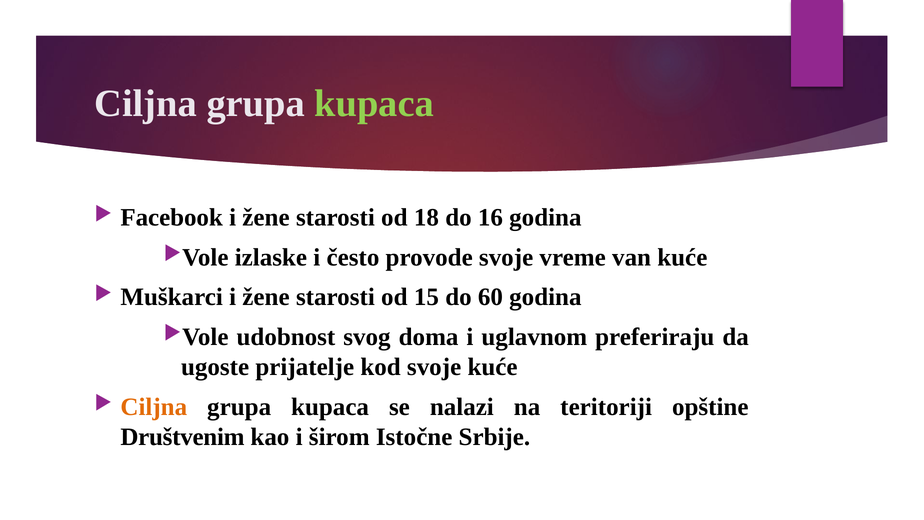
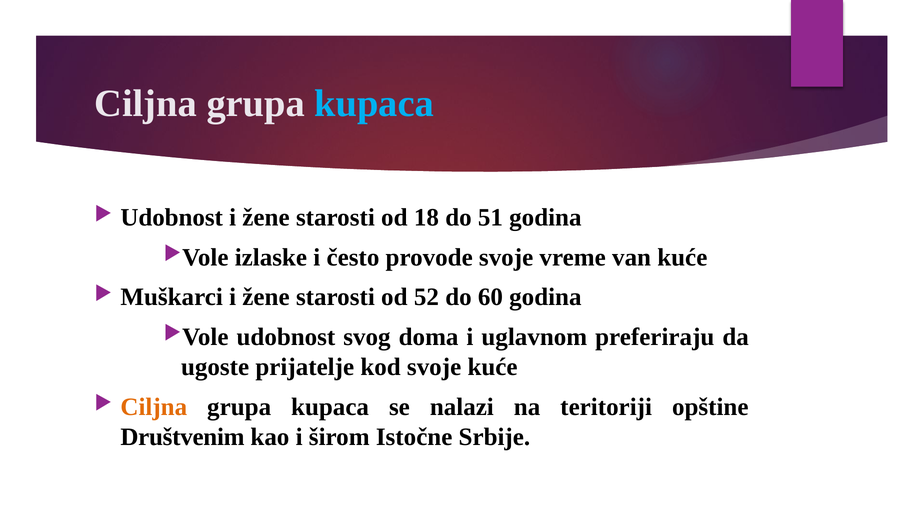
kupaca colour: light green -> light blue (374, 103)
Facebook: Facebook -> Udobnost (172, 218)
16: 16 -> 51 (490, 218)
15: 15 -> 52 (426, 297)
